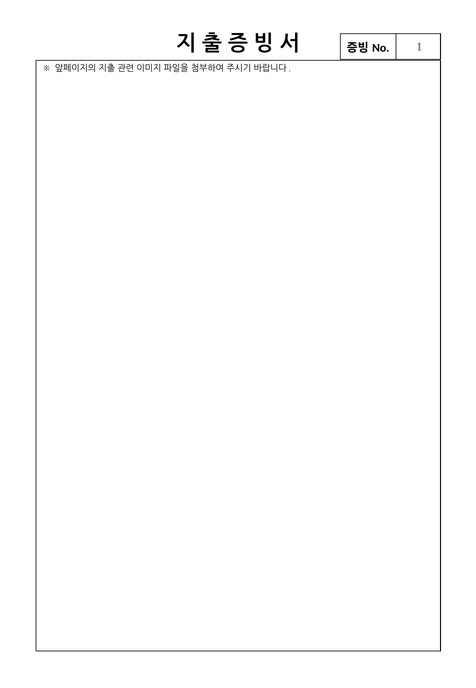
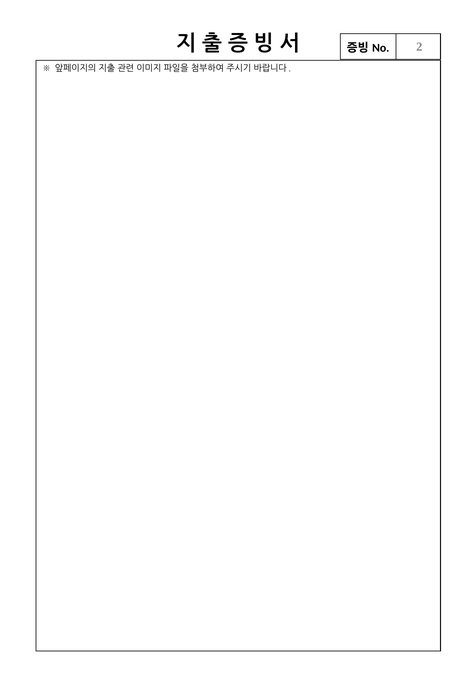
1: 1 -> 2 (419, 47)
